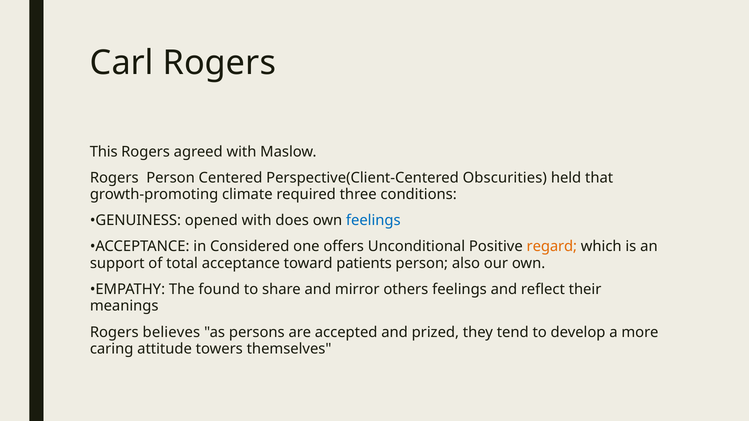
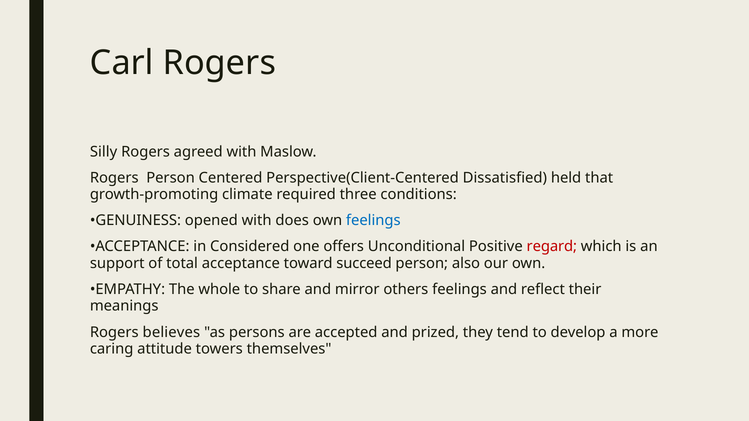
This: This -> Silly (104, 152)
Obscurities: Obscurities -> Dissatisfied (505, 178)
regard colour: orange -> red (552, 247)
patients: patients -> succeed (364, 263)
found: found -> whole (219, 290)
